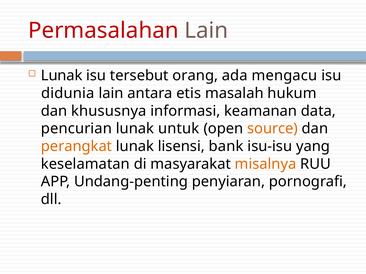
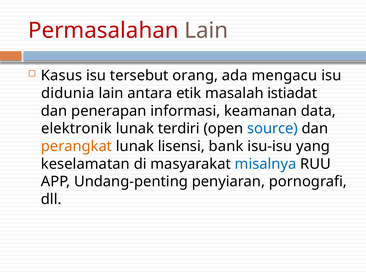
Lunak: Lunak -> Kasus (62, 76)
etis: etis -> etik (189, 93)
hukum: hukum -> istiadat (292, 93)
khususnya: khususnya -> penerapan (109, 111)
pencurian: pencurian -> elektronik (76, 129)
untuk: untuk -> terdiri (179, 129)
source colour: orange -> blue (273, 129)
misalnya colour: orange -> blue (266, 164)
